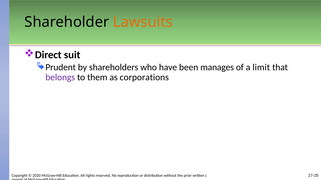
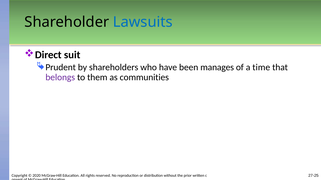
Lawsuits colour: orange -> blue (143, 22)
limit: limit -> time (261, 68)
corporations: corporations -> communities (144, 78)
